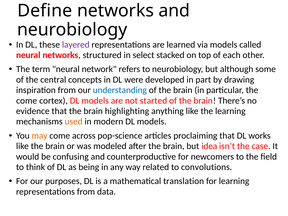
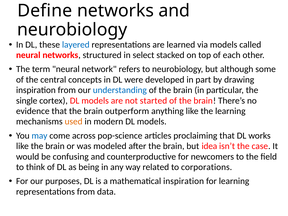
layered colour: purple -> blue (76, 45)
come: come -> single (27, 101)
highlighting: highlighting -> outperform (127, 111)
may colour: orange -> blue (39, 136)
convolutions: convolutions -> corporations (207, 167)
mathematical translation: translation -> inspiration (184, 181)
